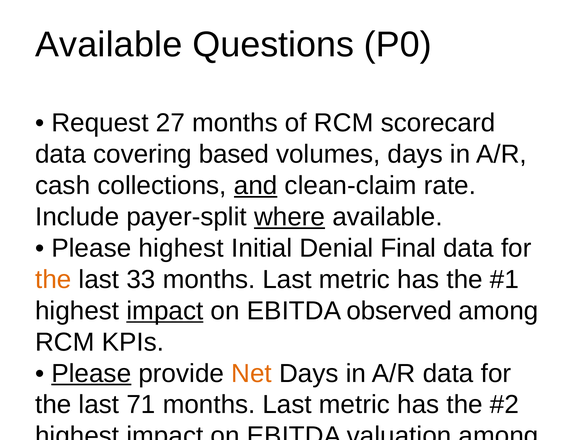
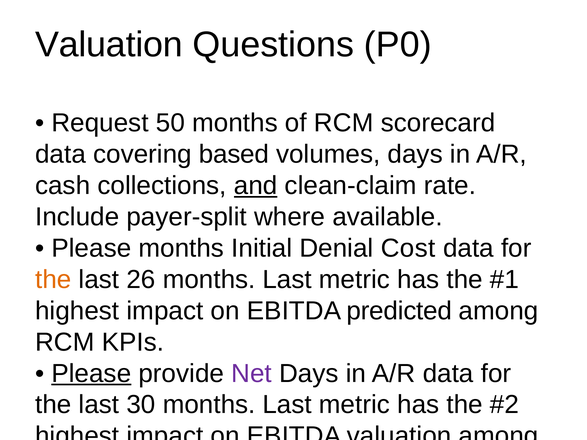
Available: Available -> Valuation (109, 45)
27: 27 -> 50 (170, 123)
where underline: present -> none (290, 217)
Please highest: highest -> months (181, 248)
Denial Final: Final -> Cost (408, 248)
33: 33 -> 26 (141, 280)
impact underline: present -> none (165, 311)
observed: observed -> predicted (399, 311)
Net colour: orange -> purple (252, 374)
71: 71 -> 30 (141, 405)
